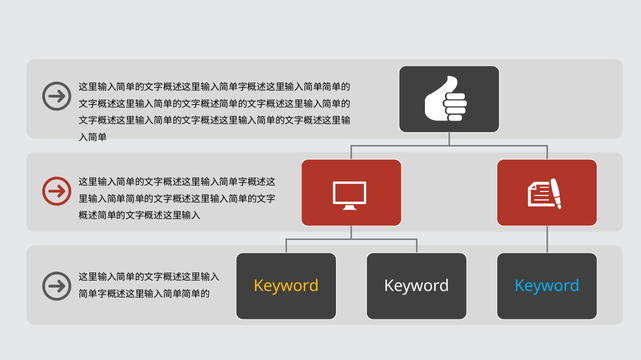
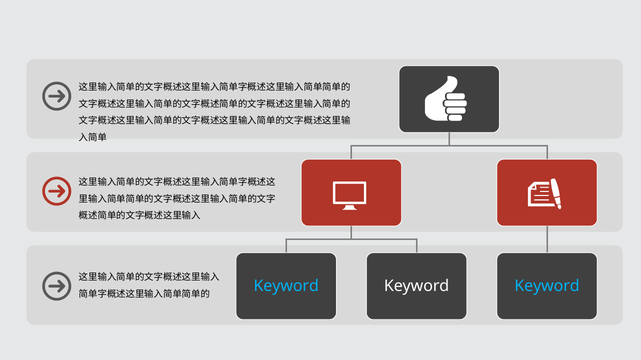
Keyword colour: yellow -> light blue (286, 287)
